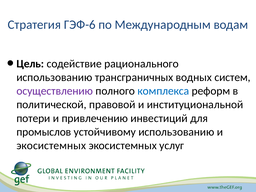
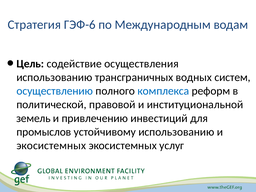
рационального: рационального -> осуществления (141, 64)
осуществлению colour: purple -> blue (55, 91)
потери: потери -> земель (33, 118)
